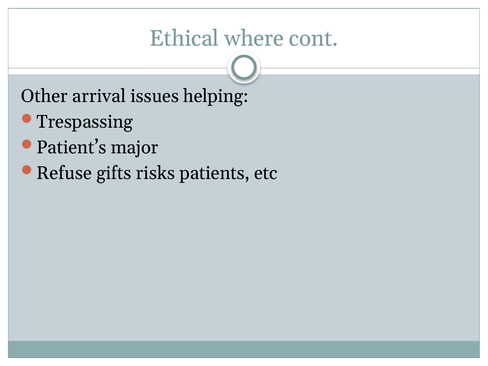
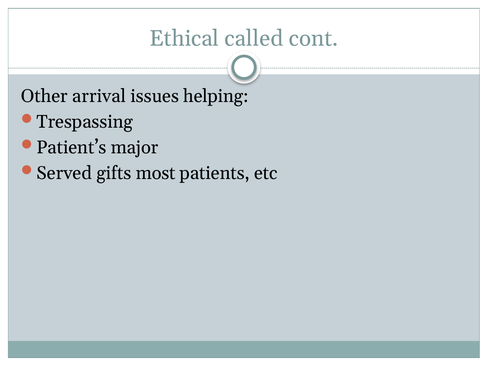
where: where -> called (254, 38)
Refuse: Refuse -> Served (64, 173)
risks: risks -> most (156, 173)
